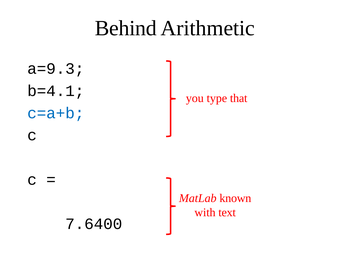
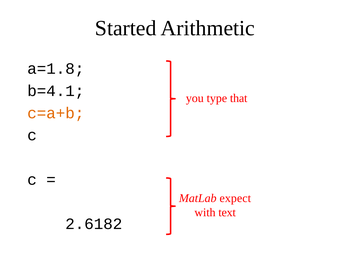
Behind: Behind -> Started (126, 28)
a=9.3: a=9.3 -> a=1.8 (56, 69)
c=a+b colour: blue -> orange (56, 113)
known: known -> expect (235, 198)
7.6400: 7.6400 -> 2.6182 (94, 224)
